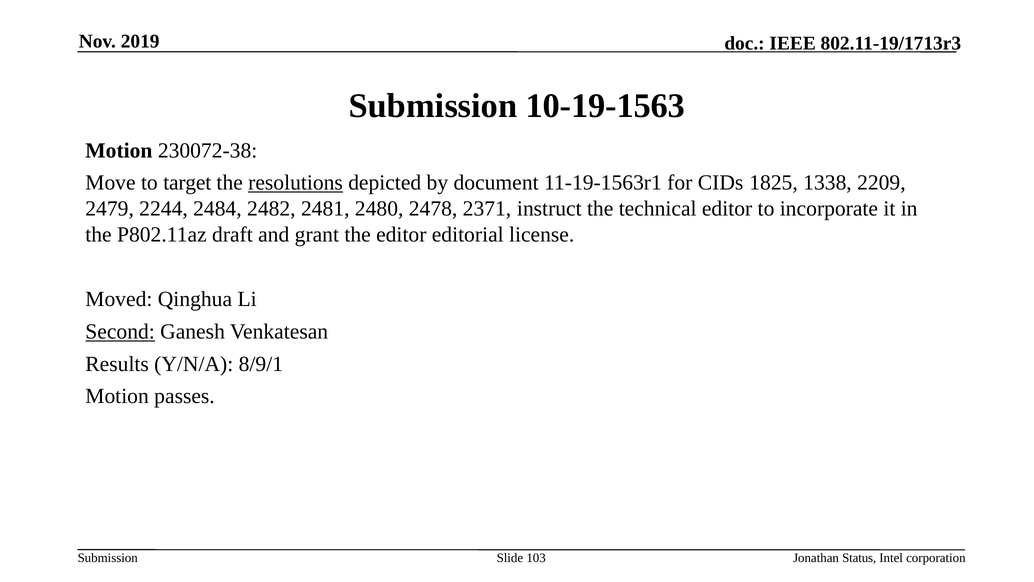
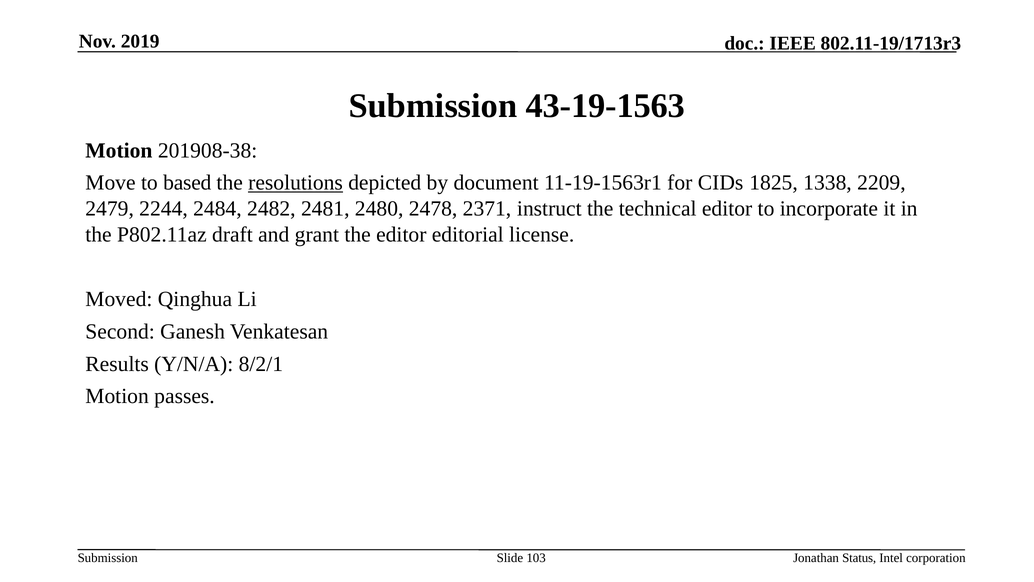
10-19-1563: 10-19-1563 -> 43-19-1563 (605, 106)
230072-38: 230072-38 -> 201908-38 (208, 150)
target: target -> based (187, 183)
Second underline: present -> none (120, 331)
8/9/1: 8/9/1 -> 8/2/1 (261, 364)
